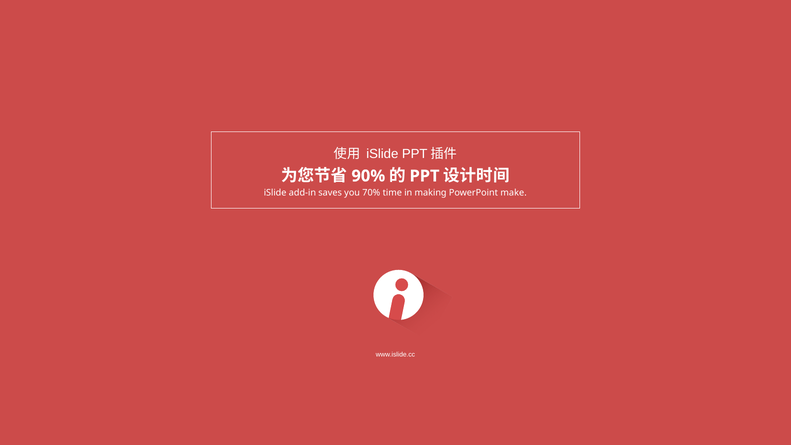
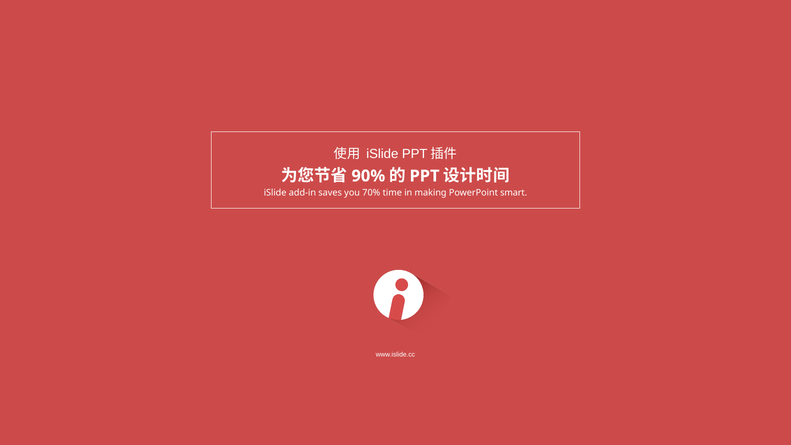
make: make -> smart (514, 193)
